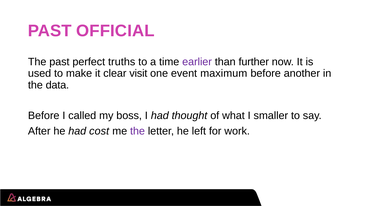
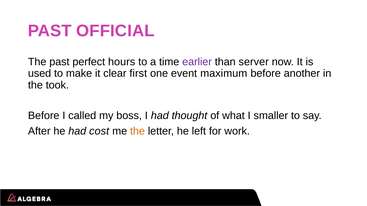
truths: truths -> hours (122, 62)
further: further -> server (254, 62)
visit: visit -> first (138, 74)
data: data -> took (57, 85)
the colour: purple -> orange (138, 131)
